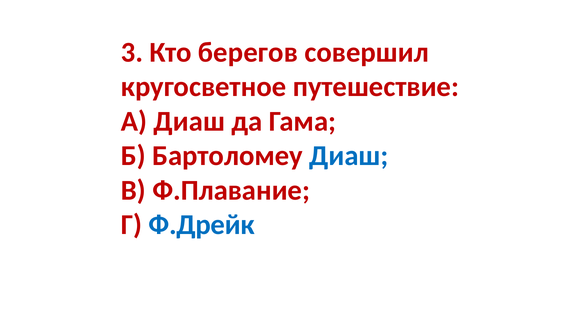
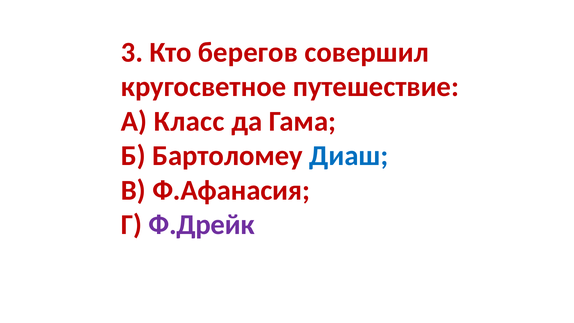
А Диаш: Диаш -> Класс (189, 121)
Ф.Плавание: Ф.Плавание -> Ф.Афанасия (231, 190)
Ф.Дрейк colour: blue -> purple (202, 225)
